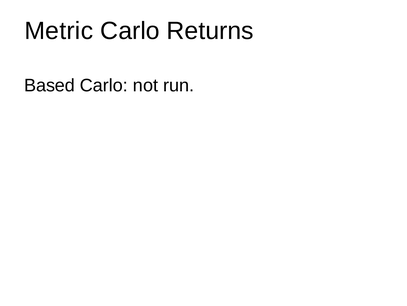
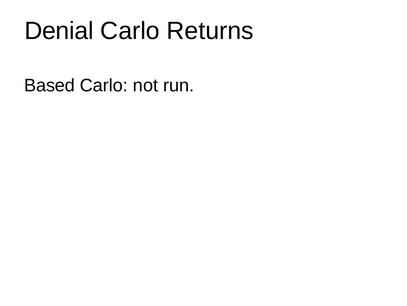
Metric: Metric -> Denial (59, 31)
